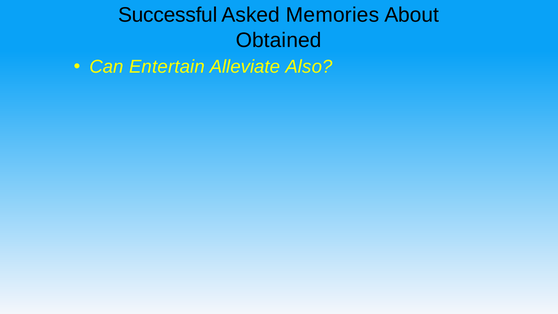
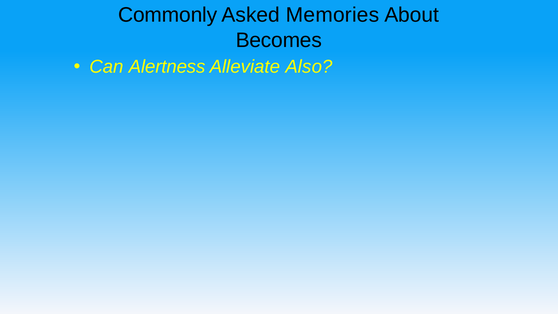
Successful: Successful -> Commonly (168, 15)
Obtained: Obtained -> Becomes (279, 40)
Entertain: Entertain -> Alertness (167, 67)
